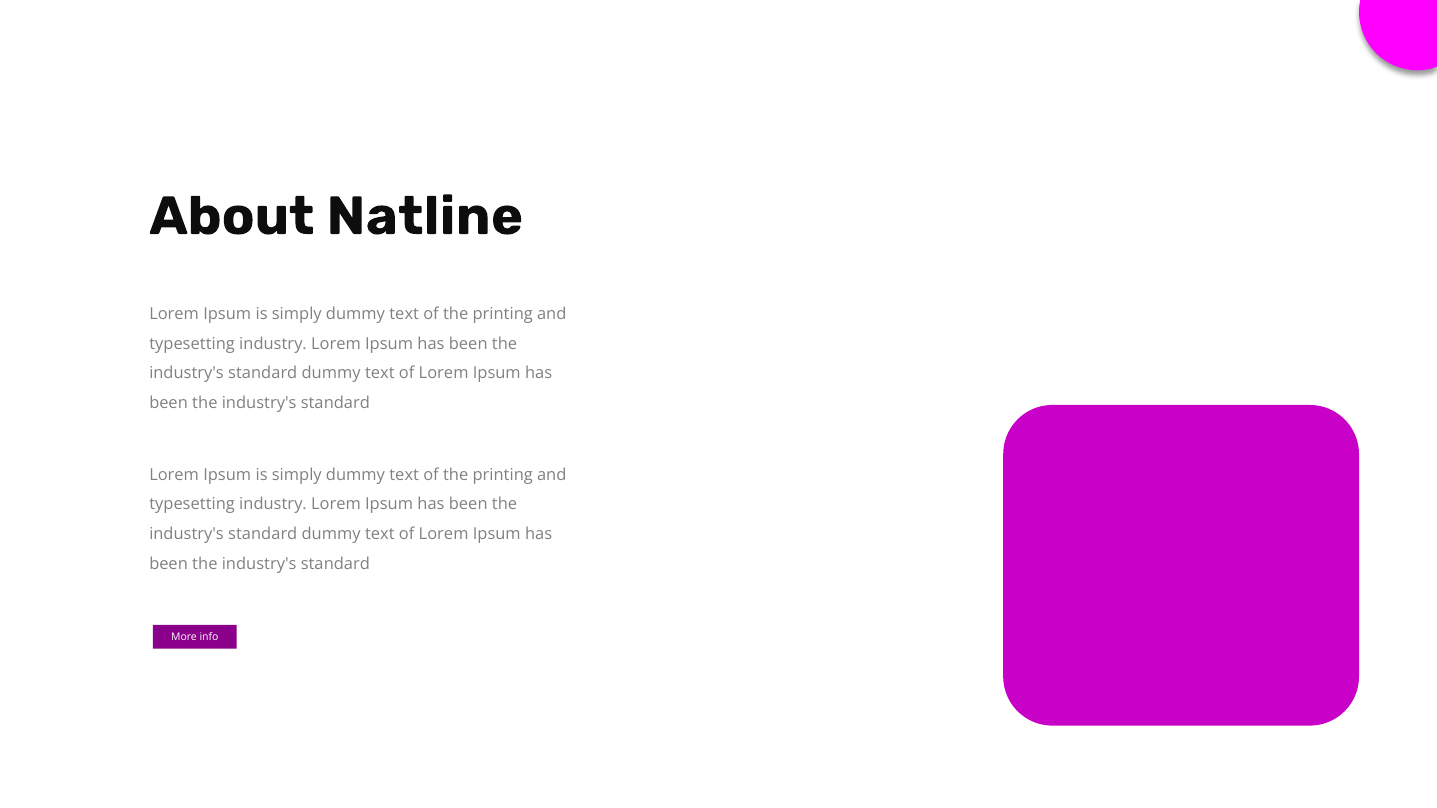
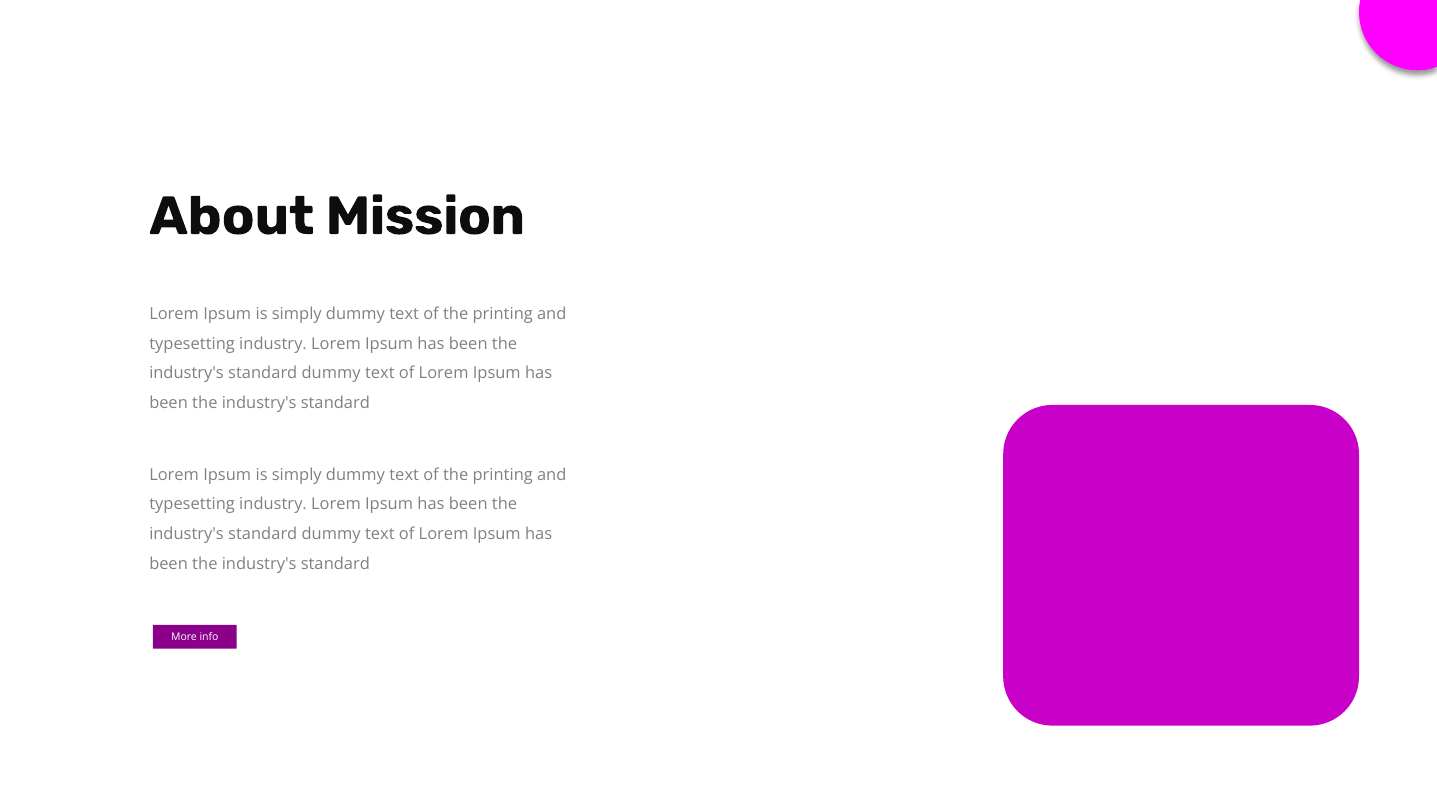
Natline: Natline -> Mission (425, 216)
